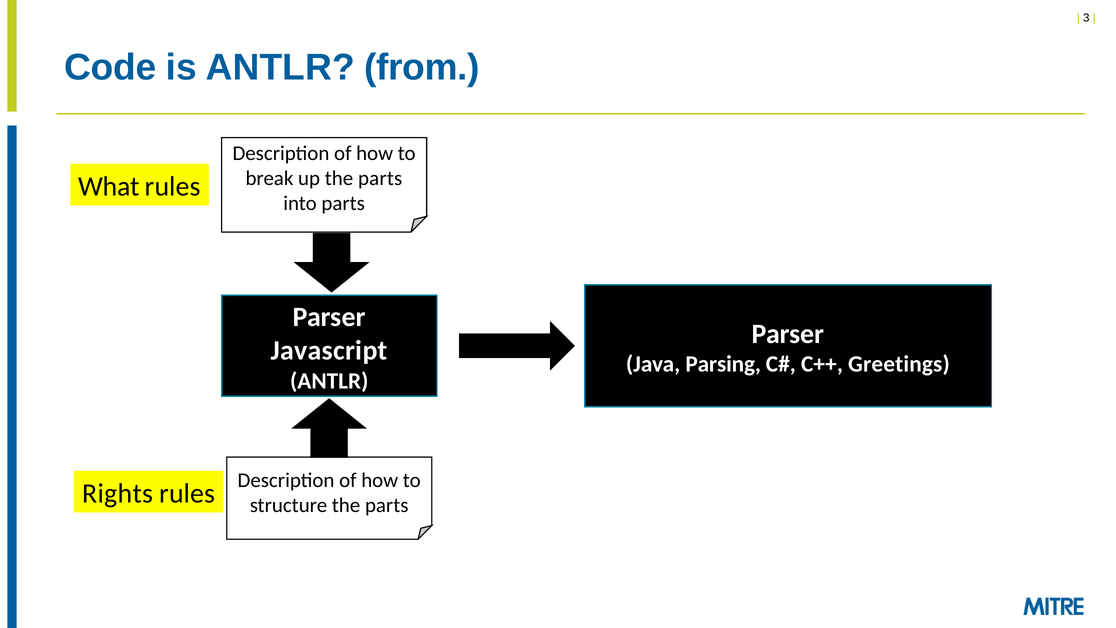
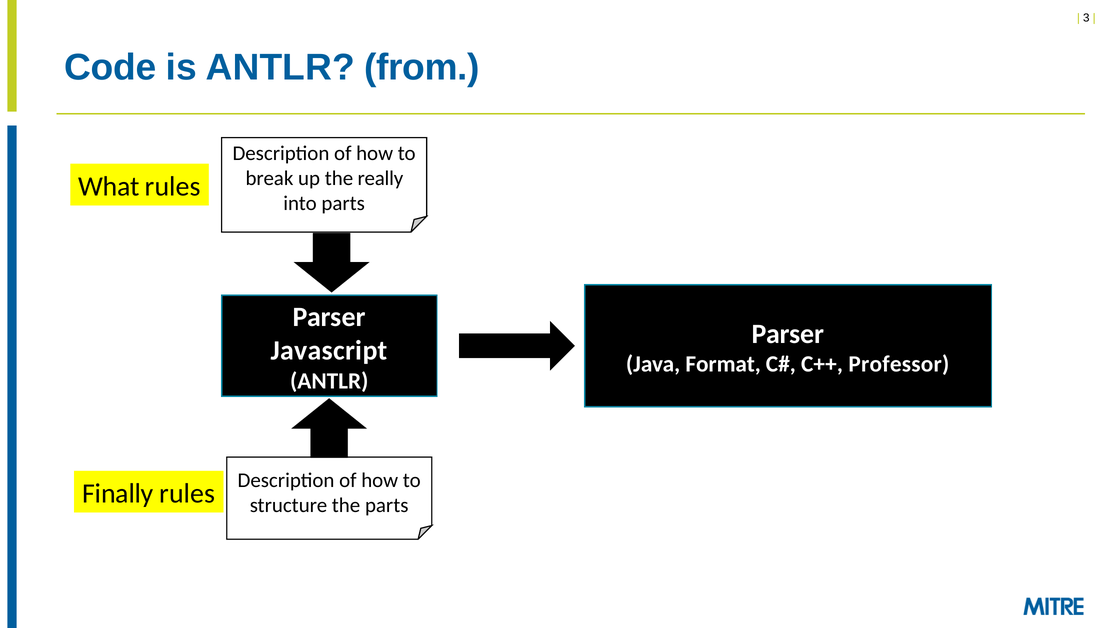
up the parts: parts -> really (380, 178)
Parsing: Parsing -> Format (723, 364)
Greetings: Greetings -> Professor (899, 364)
Rights: Rights -> Finally (118, 493)
